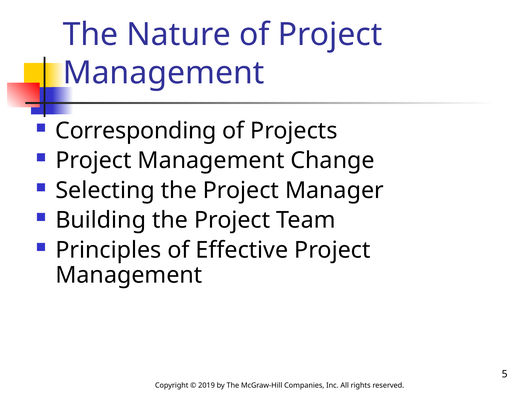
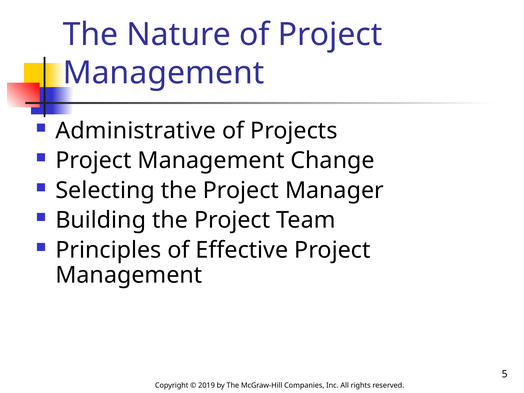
Corresponding: Corresponding -> Administrative (136, 131)
